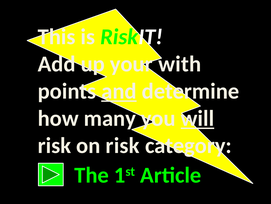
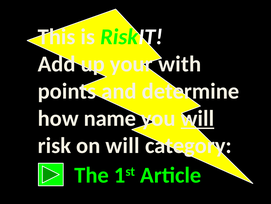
and underline: present -> none (119, 91)
many: many -> name (110, 118)
on risk: risk -> will (123, 145)
